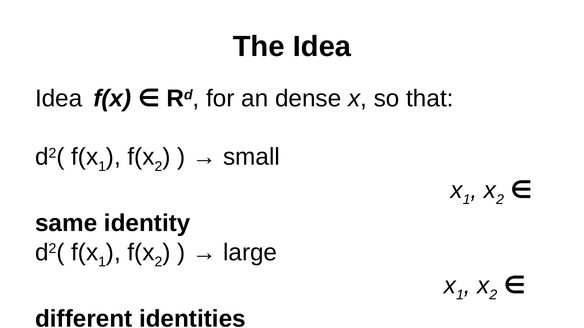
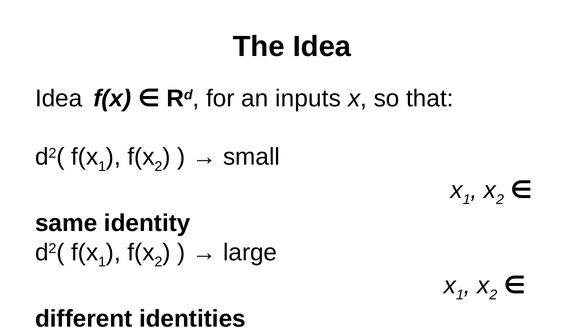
dense: dense -> inputs (308, 99)
